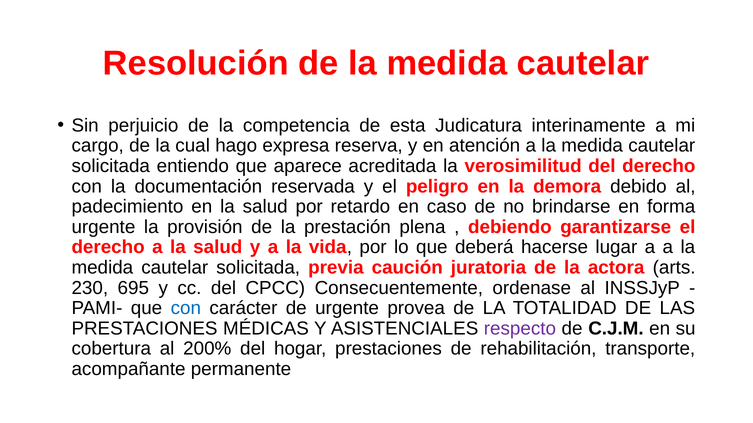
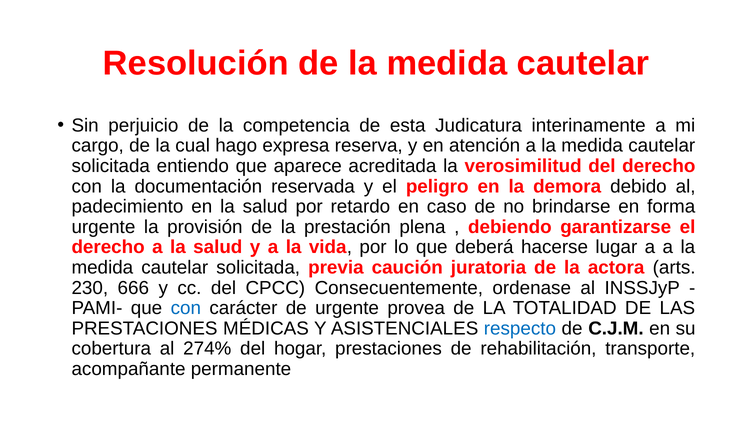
695: 695 -> 666 (133, 288)
respecto colour: purple -> blue (520, 329)
200%: 200% -> 274% (207, 349)
